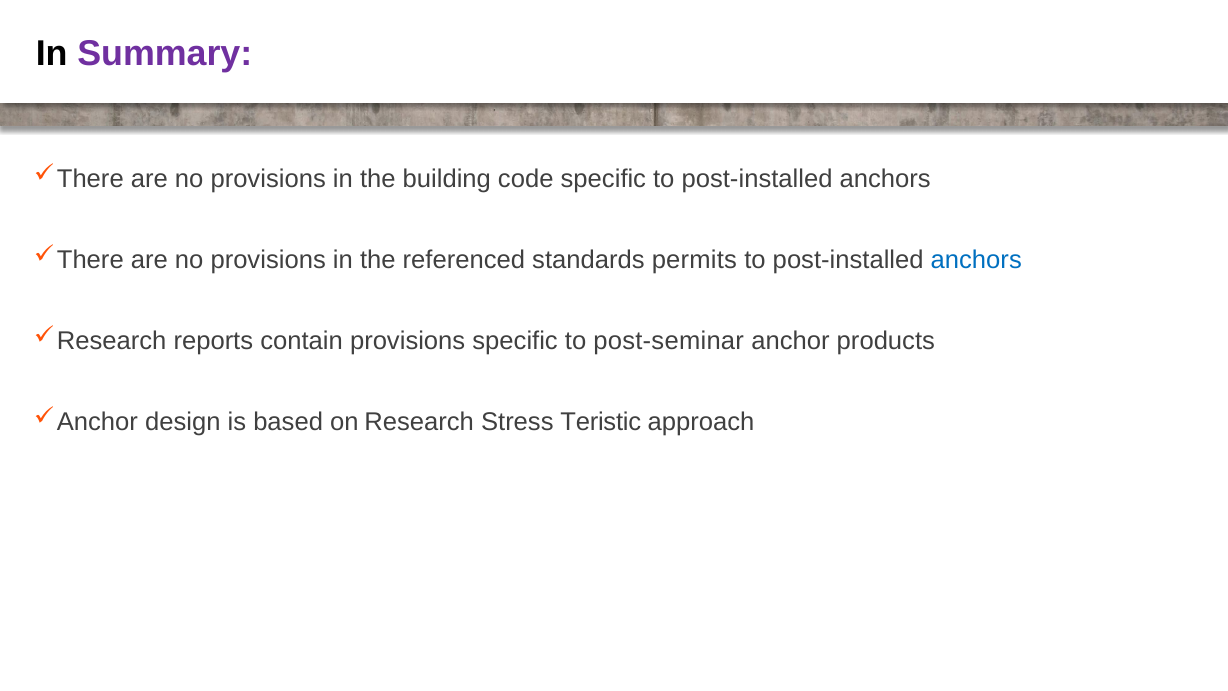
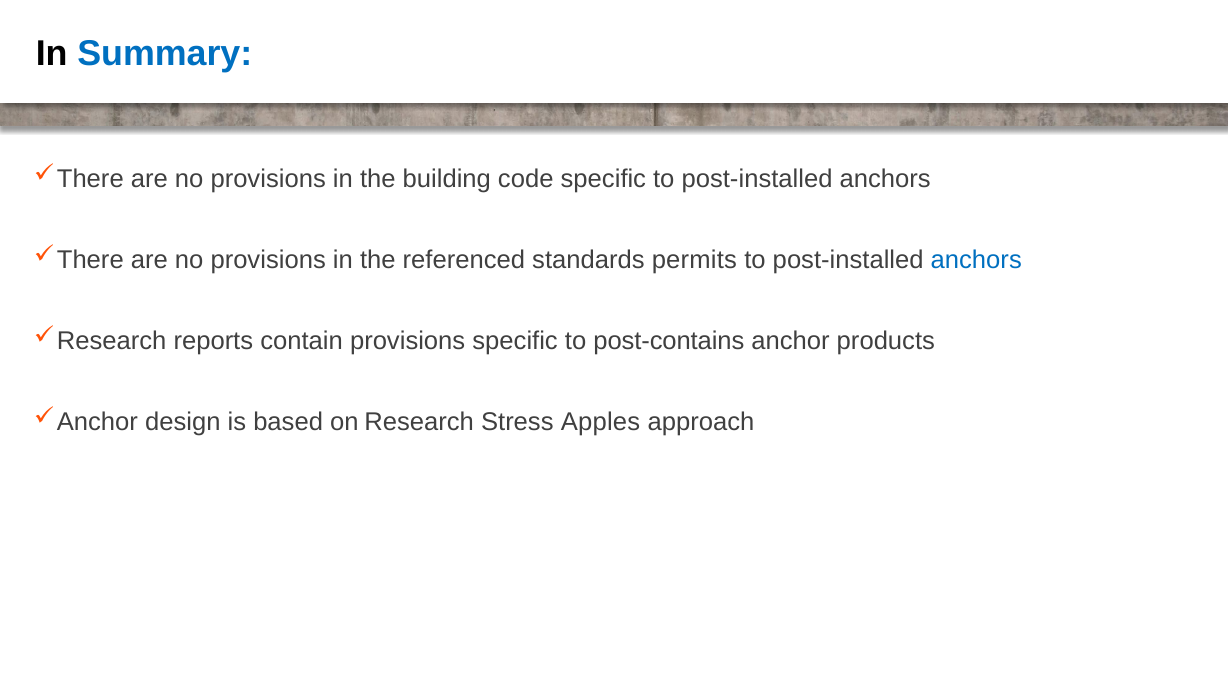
Summary colour: purple -> blue (165, 54)
post-seminar: post-seminar -> post-contains (669, 341)
Teristic: Teristic -> Apples (601, 422)
